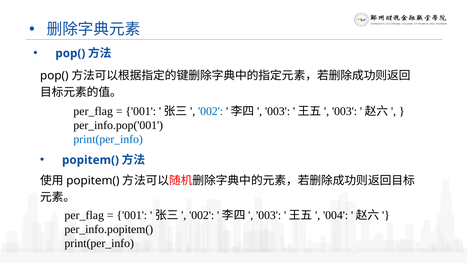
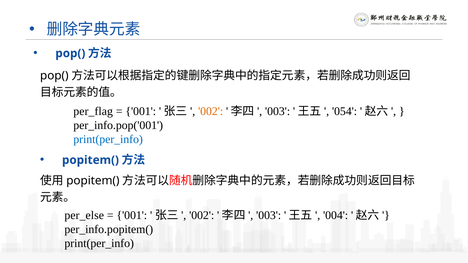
002 colour: blue -> orange (211, 111)
003: 003 -> 054 (345, 111)
per_flag: per_flag -> per_else (84, 215)
